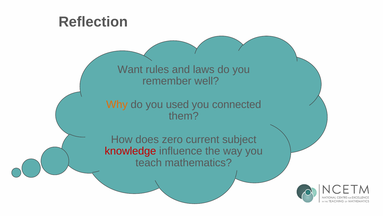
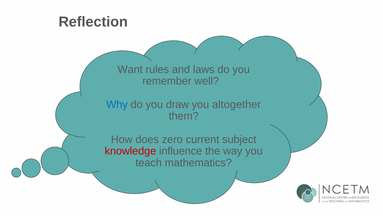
Why colour: orange -> blue (117, 104)
used: used -> draw (177, 104)
connected: connected -> altogether (237, 104)
